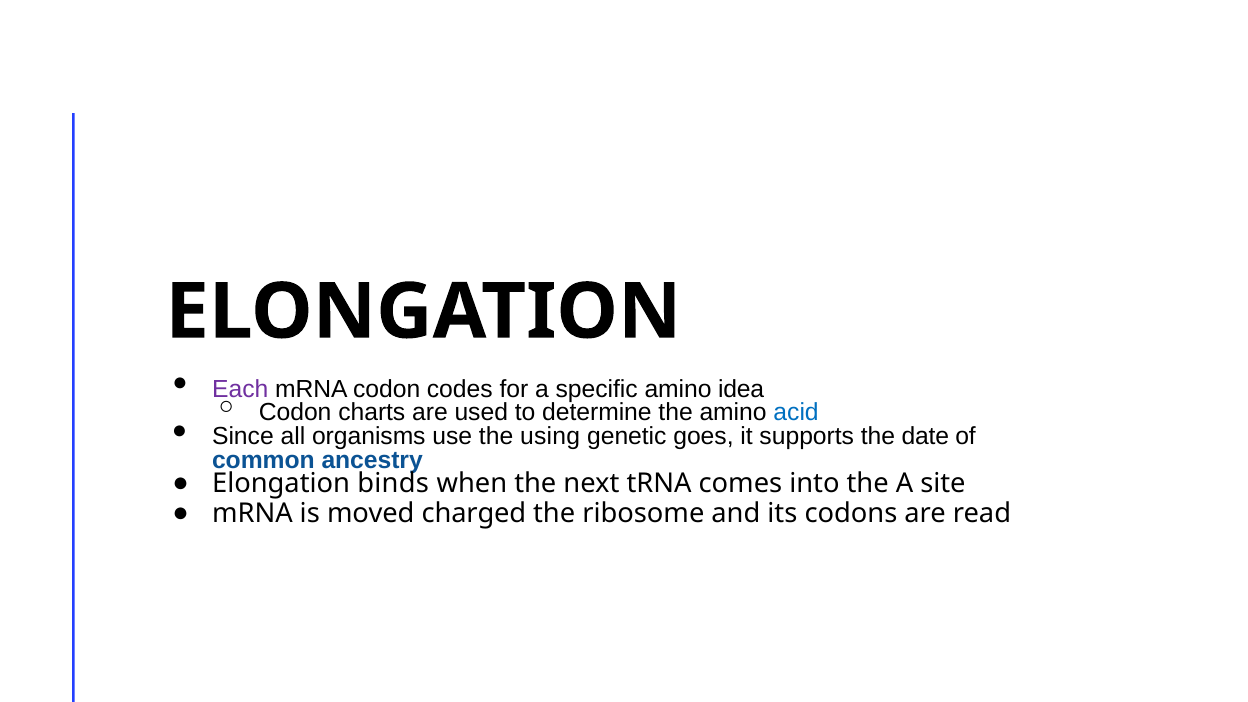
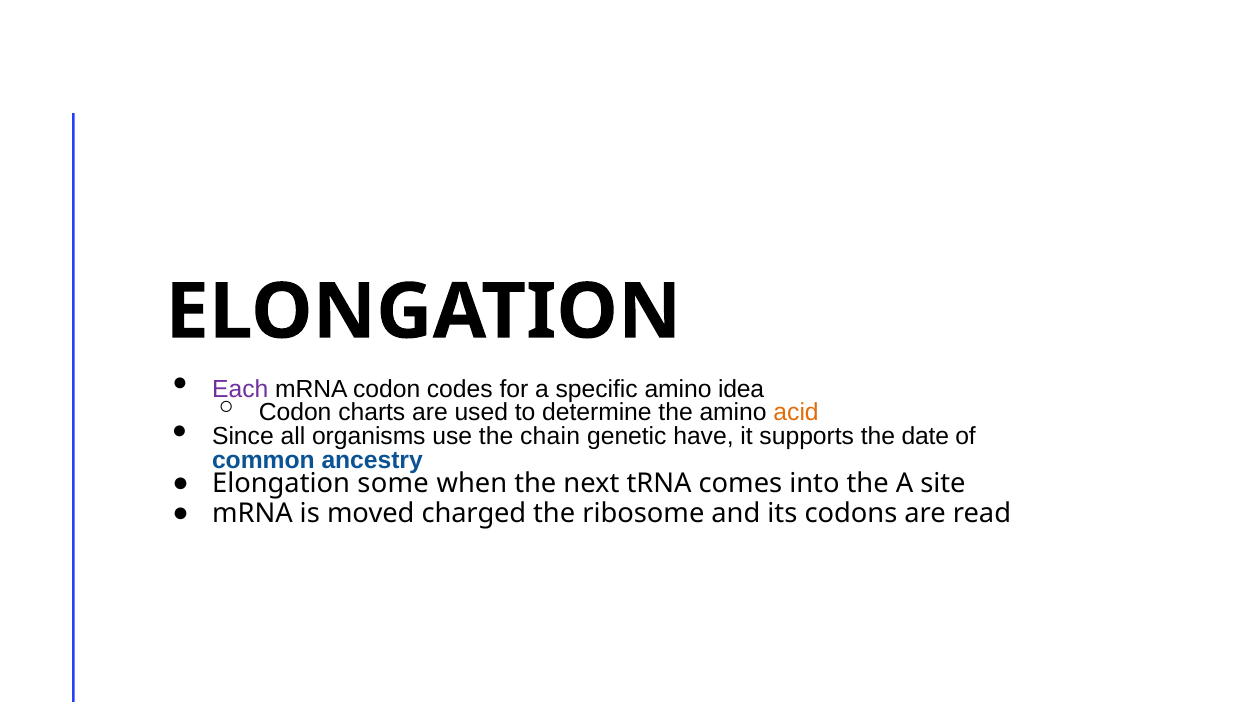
acid colour: blue -> orange (796, 413)
using: using -> chain (550, 436)
goes: goes -> have (703, 436)
binds: binds -> some (393, 484)
